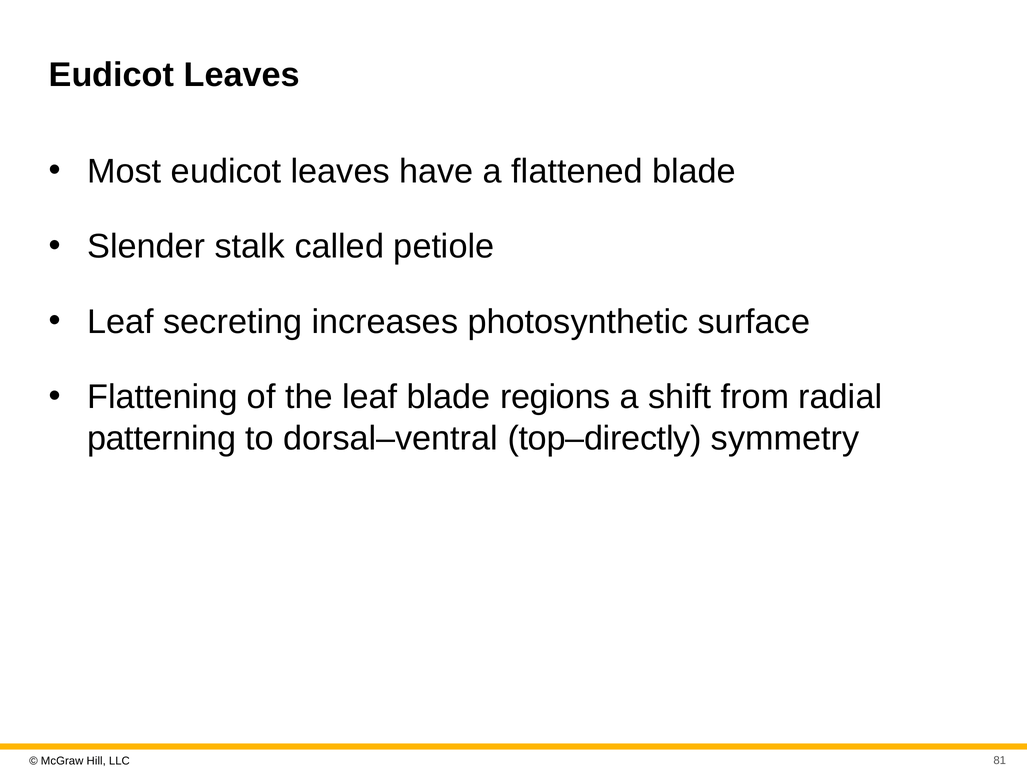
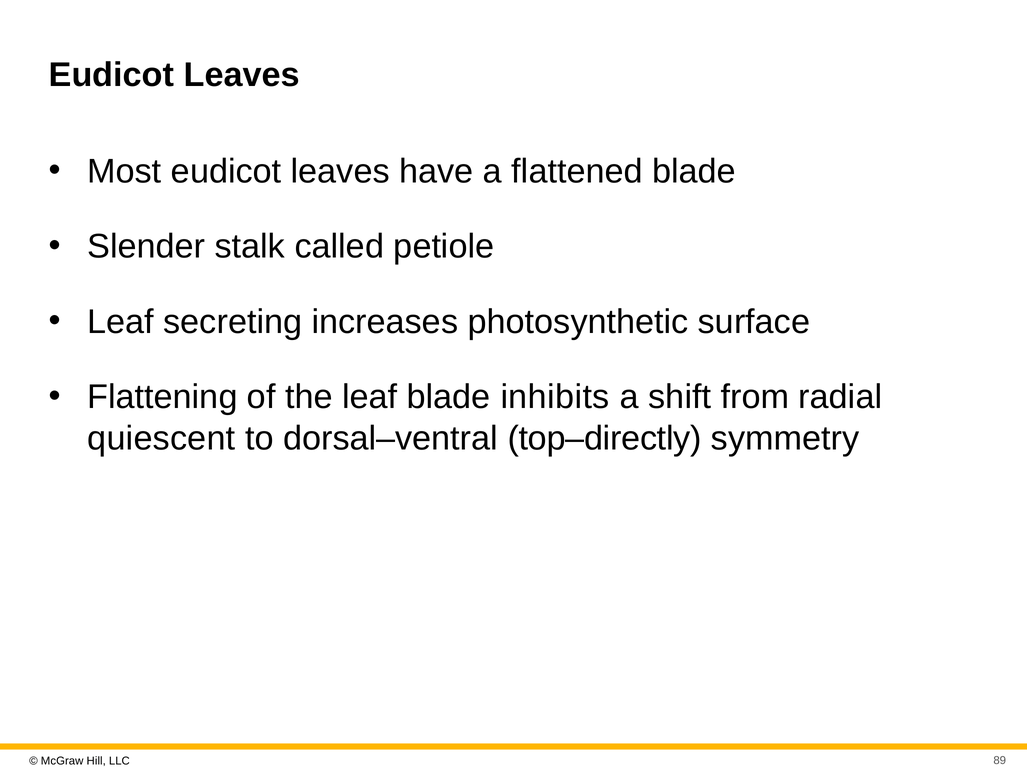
regions: regions -> inhibits (555, 397)
patterning: patterning -> quiescent (161, 438)
81: 81 -> 89 (1000, 761)
